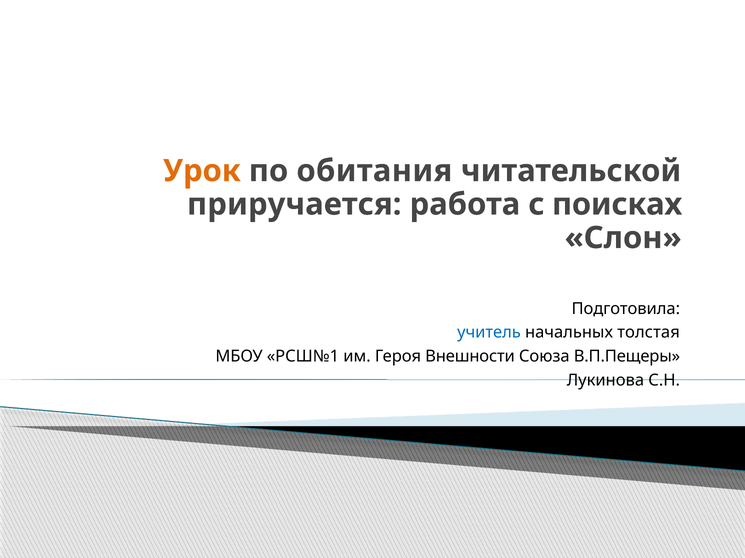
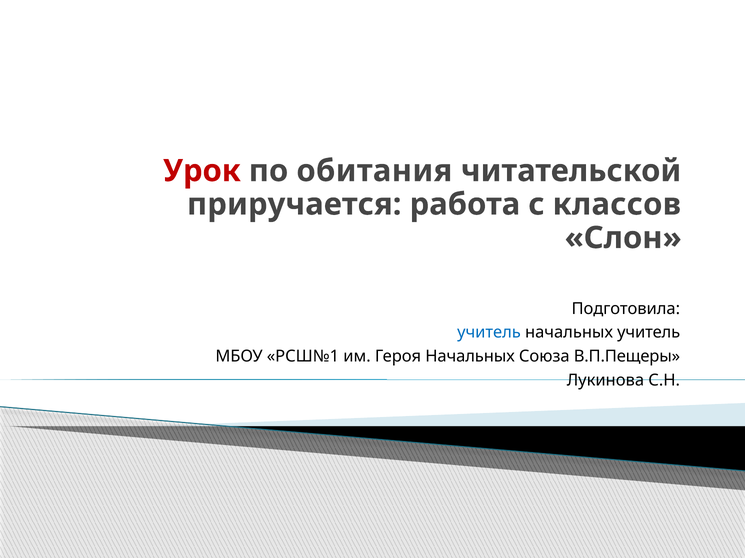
Урок colour: orange -> red (202, 171)
поисках: поисках -> классов (617, 205)
начальных толстая: толстая -> учитель (649, 333)
Героя Внешности: Внешности -> Начальных (470, 357)
